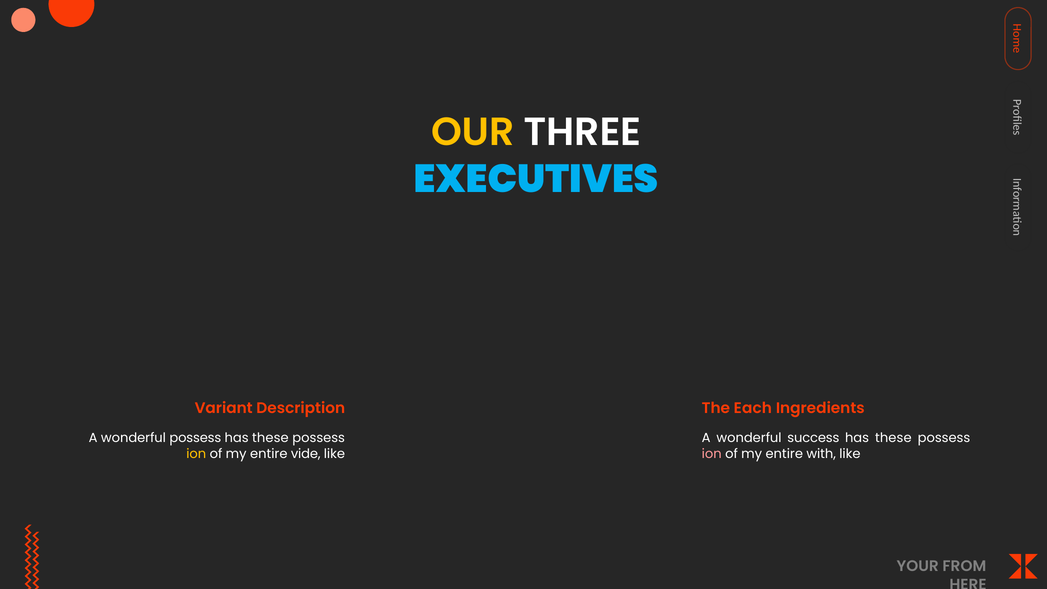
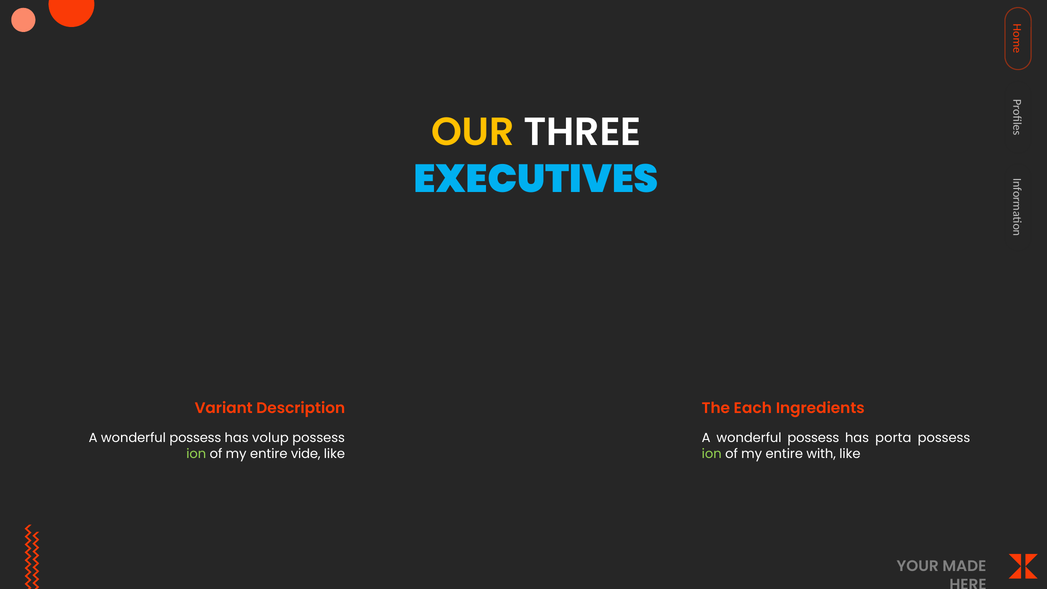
these: these -> volup (270, 438)
success: success -> possess (813, 438)
these: these -> porta (893, 438)
ion colour: yellow -> light green (196, 454)
ion colour: pink -> light green (712, 454)
FROM: FROM -> MADE (964, 566)
